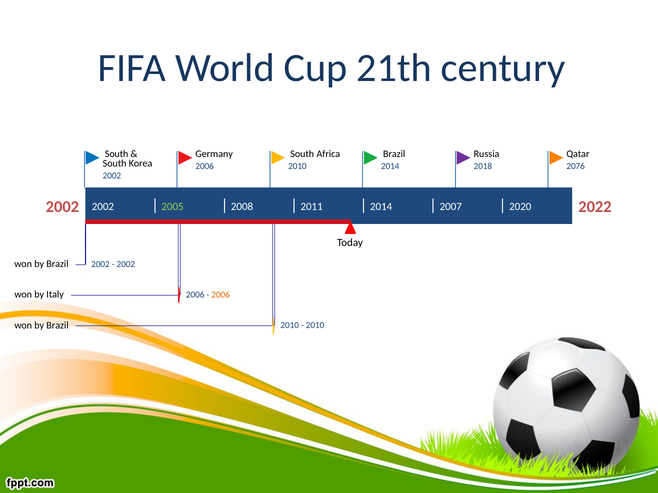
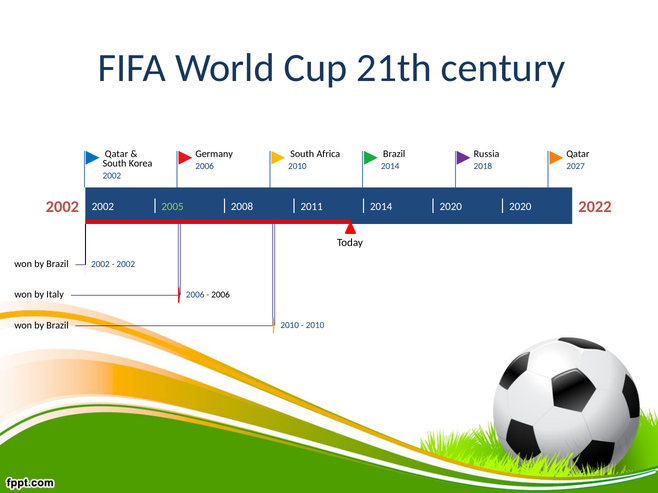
South: South -> Qatar (117, 154)
2076: 2076 -> 2027 (576, 166)
2014 2007: 2007 -> 2020 (451, 207)
2006 colour: orange -> black (221, 295)
